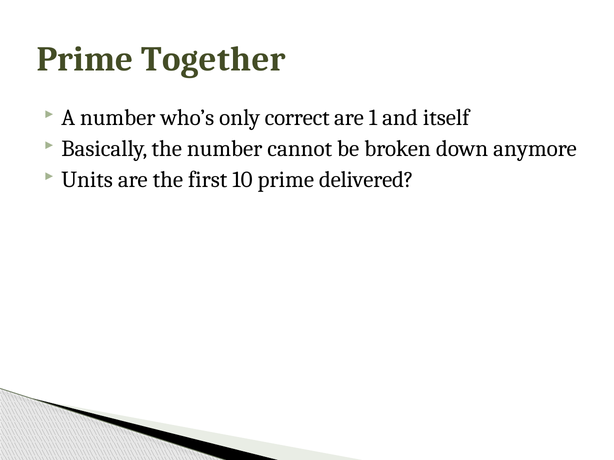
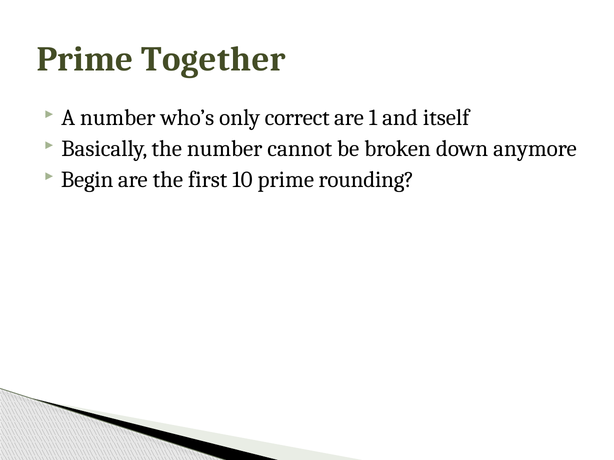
Units: Units -> Begin (87, 180)
delivered: delivered -> rounding (366, 180)
